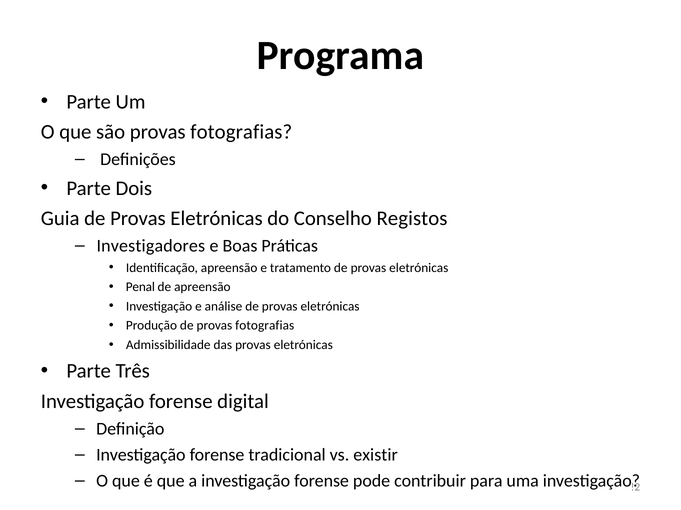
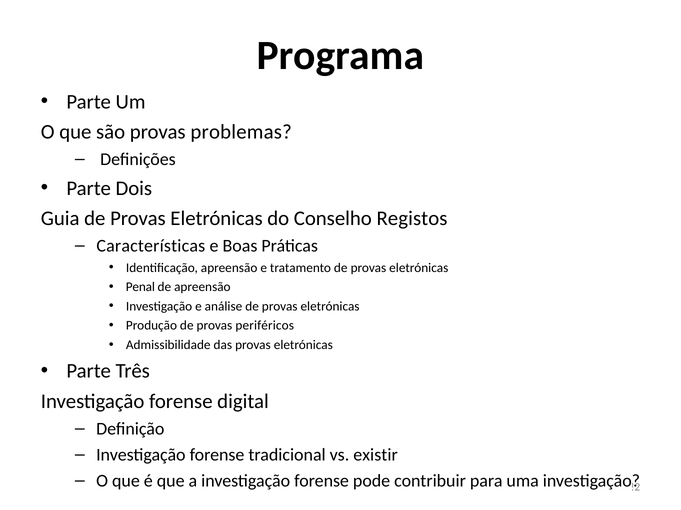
são provas fotografias: fotografias -> problemas (241, 132)
Investigadores: Investigadores -> Características (151, 246)
de provas fotografias: fotografias -> periféricos (265, 326)
